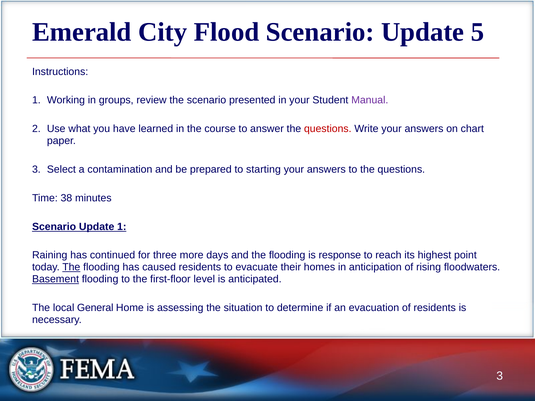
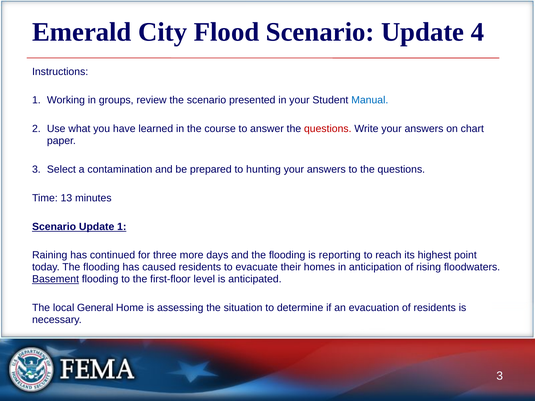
5: 5 -> 4 (478, 32)
Manual colour: purple -> blue (370, 100)
starting: starting -> hunting (263, 170)
38: 38 -> 13 (66, 198)
response: response -> reporting (340, 255)
The underline: present -> none (71, 267)
